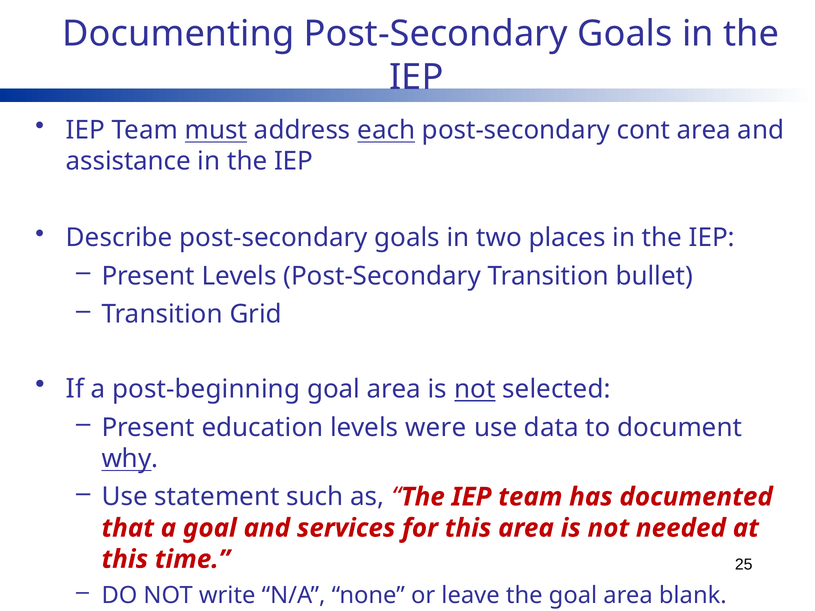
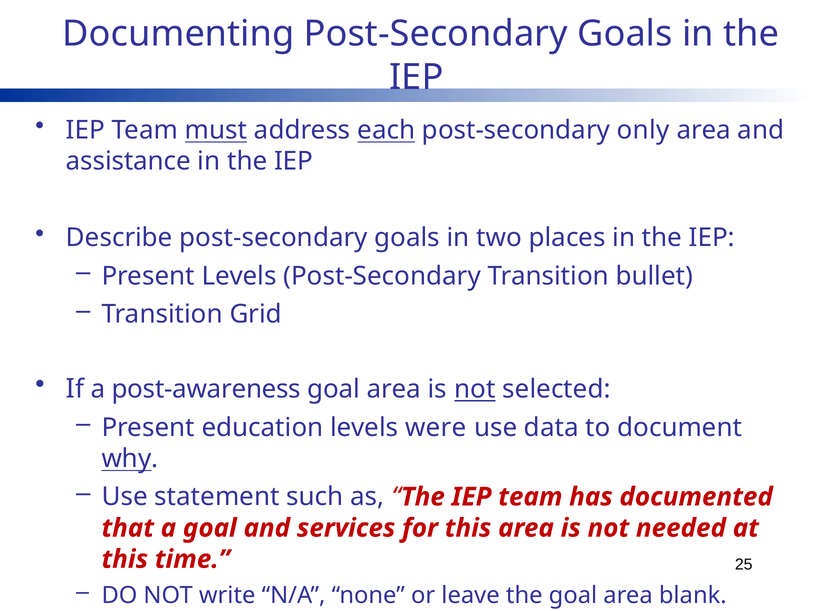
cont: cont -> only (643, 130)
post-beginning: post-beginning -> post-awareness (206, 389)
